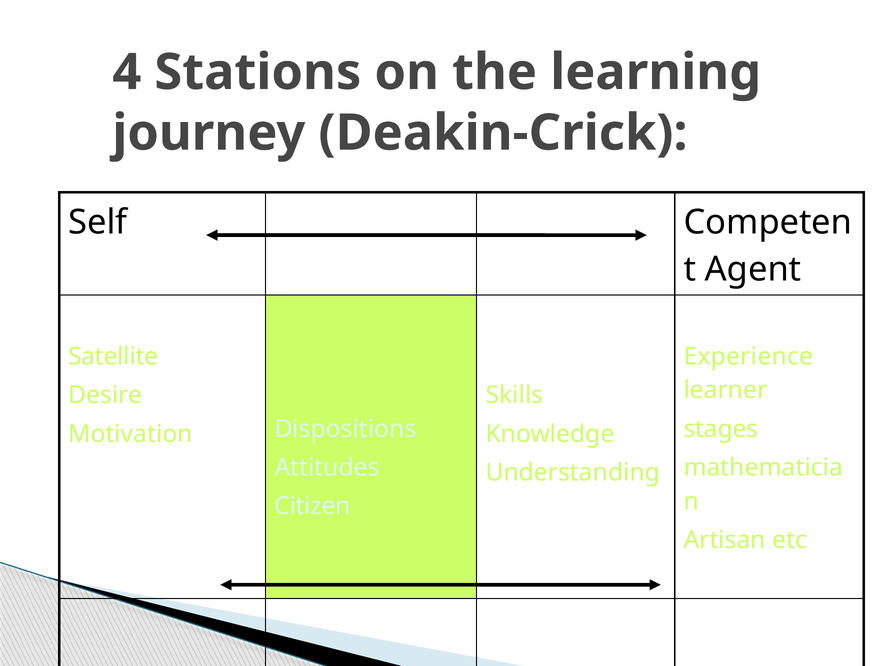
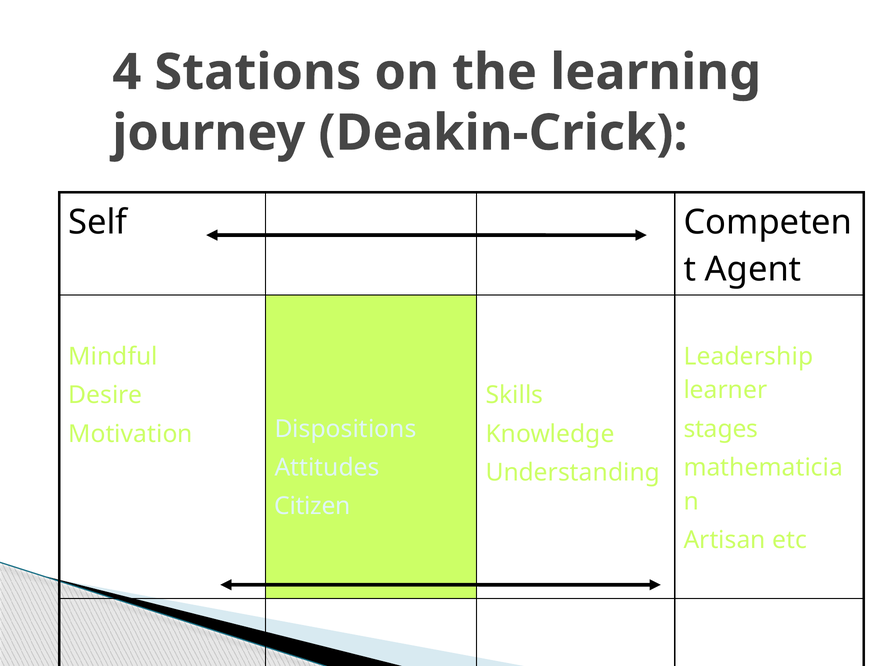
Satellite: Satellite -> Mindful (113, 357)
Experience: Experience -> Leadership (748, 357)
